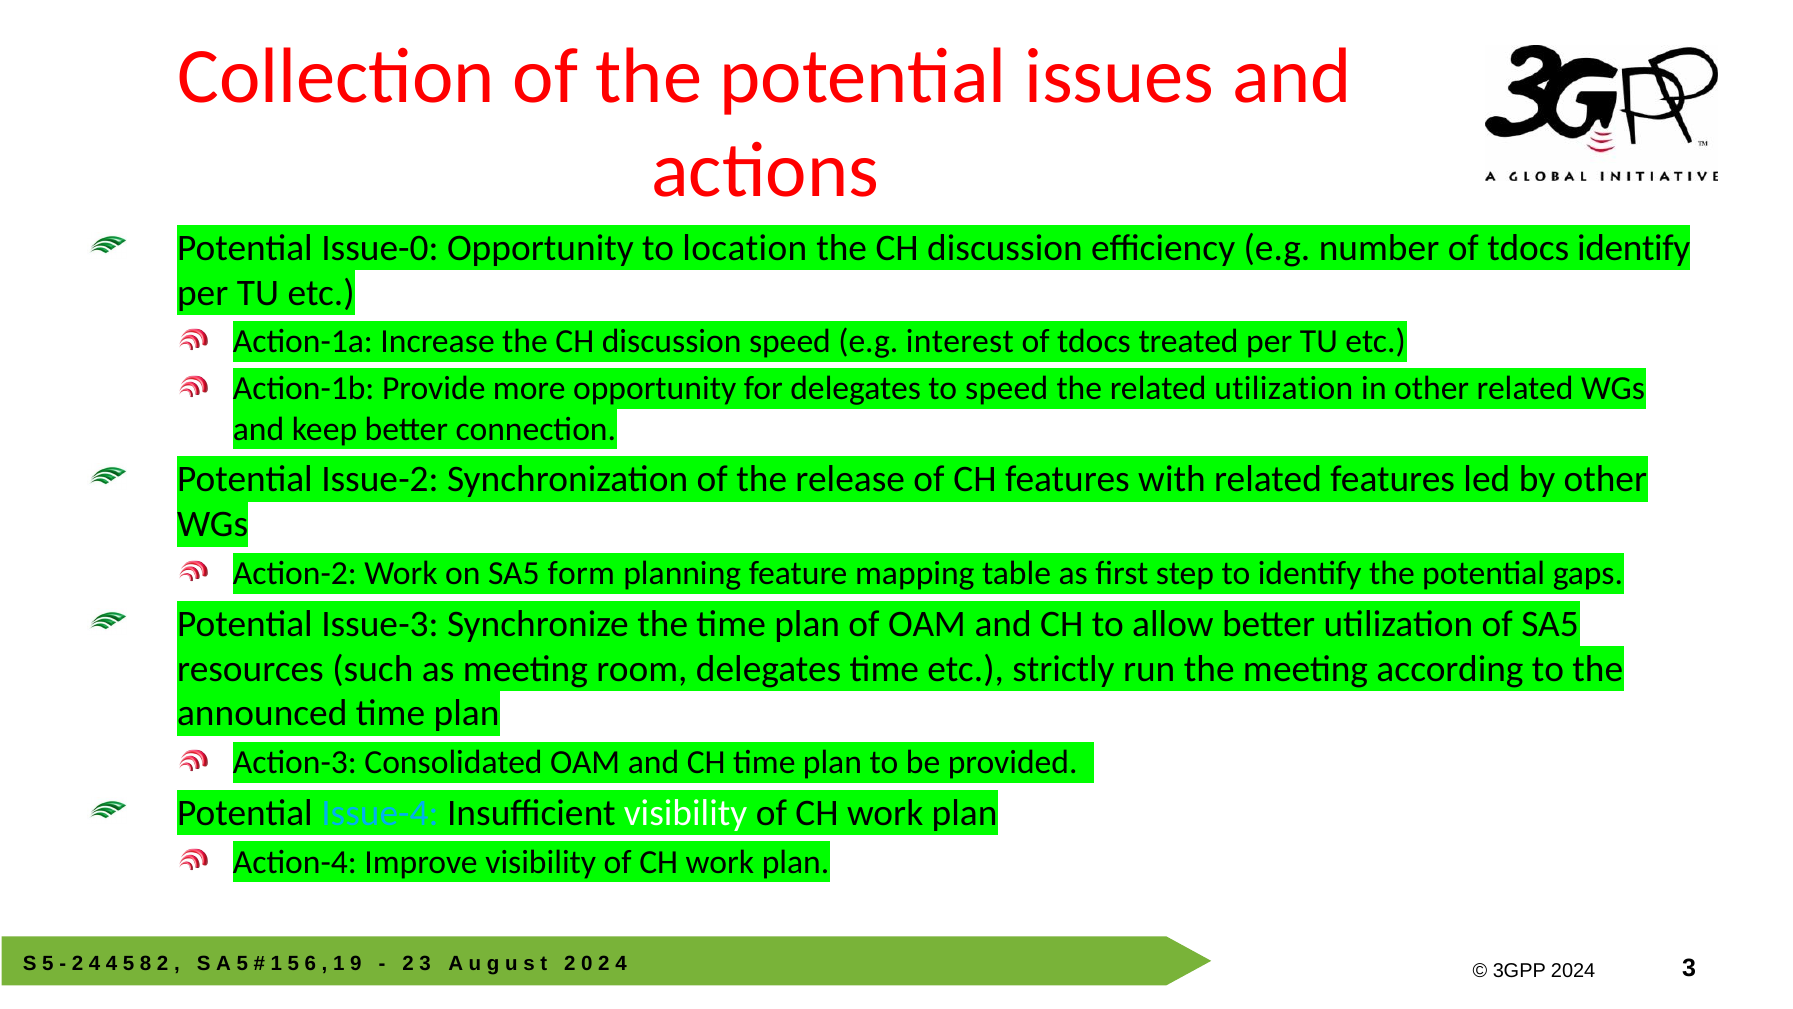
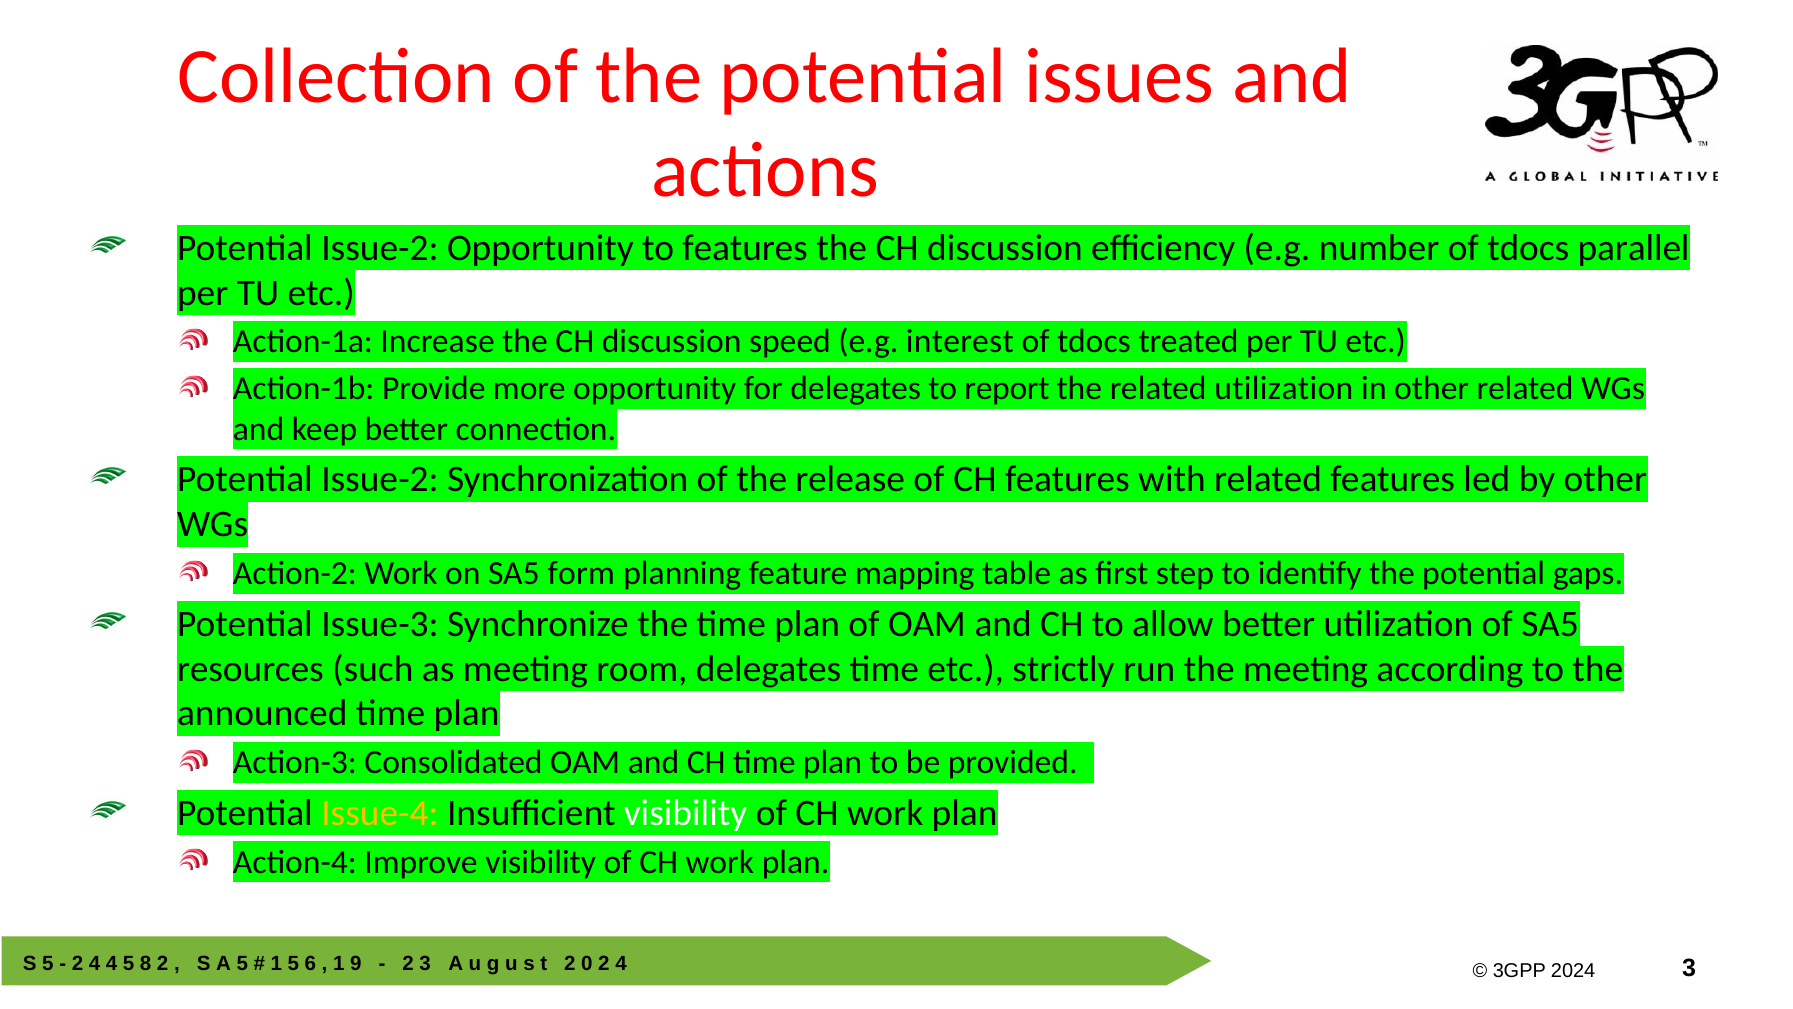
Issue-0: Issue-0 -> Issue-2 (380, 248)
to location: location -> features (745, 248)
tdocs identify: identify -> parallel (1634, 248)
to speed: speed -> report (1007, 389)
Issue-4 colour: light blue -> yellow (380, 813)
